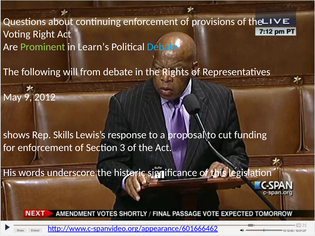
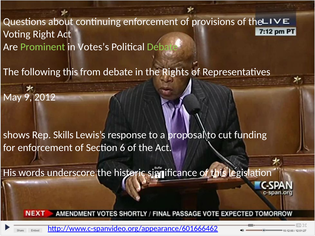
Learn’s: Learn’s -> Votes’s (93, 47)
Debate colour: light blue -> light green (162, 47)
following will: will -> this (70, 72)
3: 3 -> 6 (122, 148)
